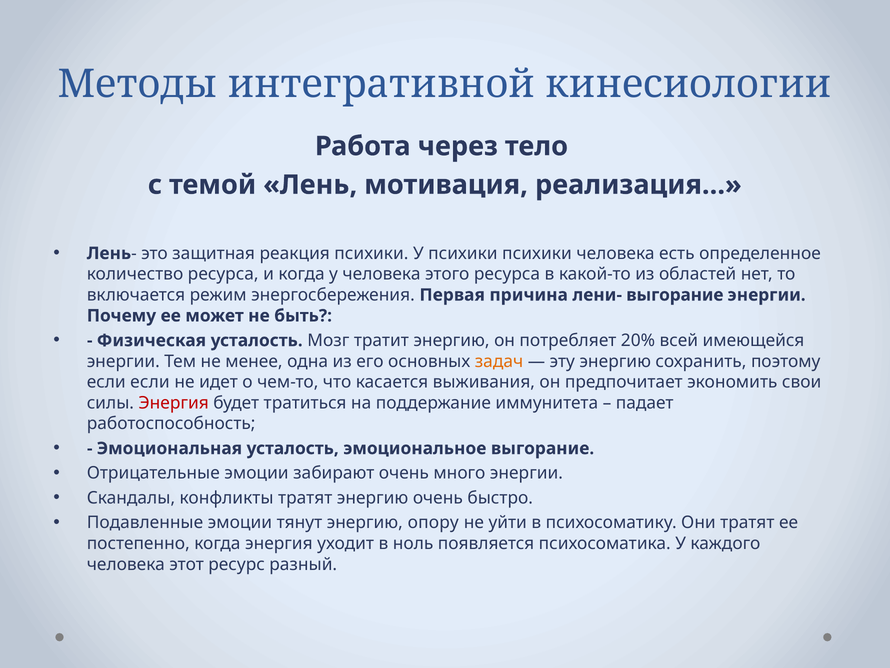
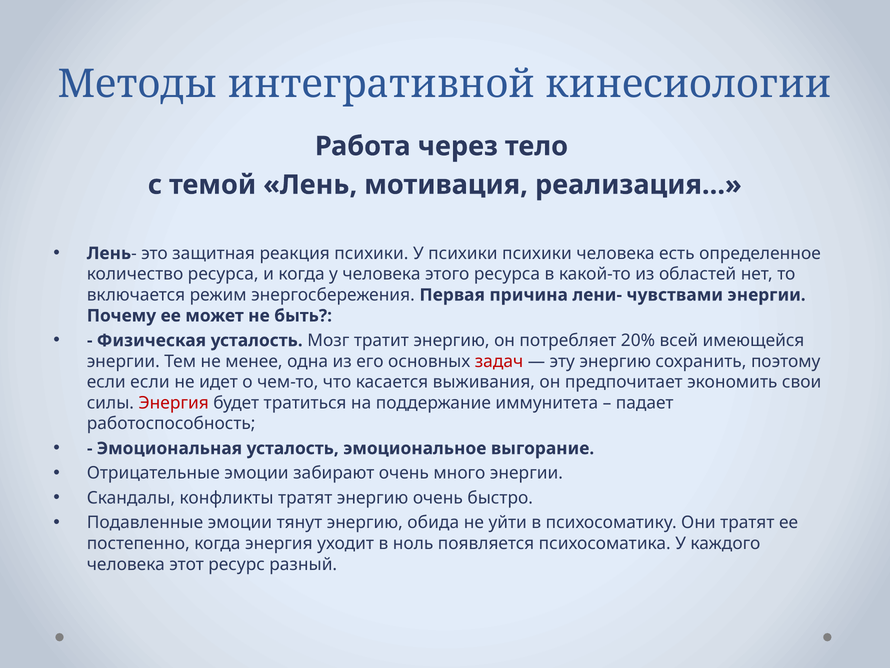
лени- выгорание: выгорание -> чувствами (675, 295)
задач colour: orange -> red (499, 361)
опору: опору -> обида (433, 522)
